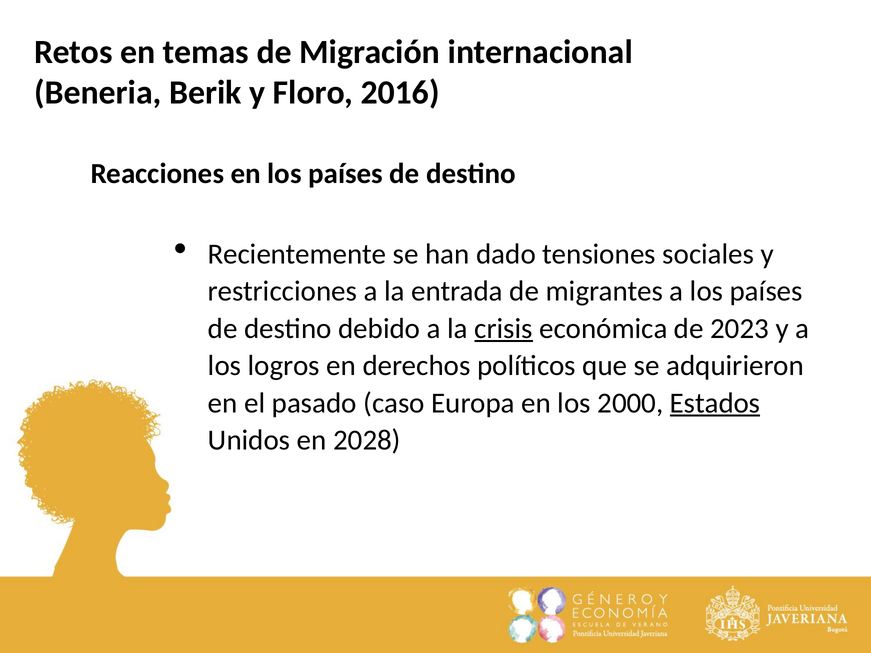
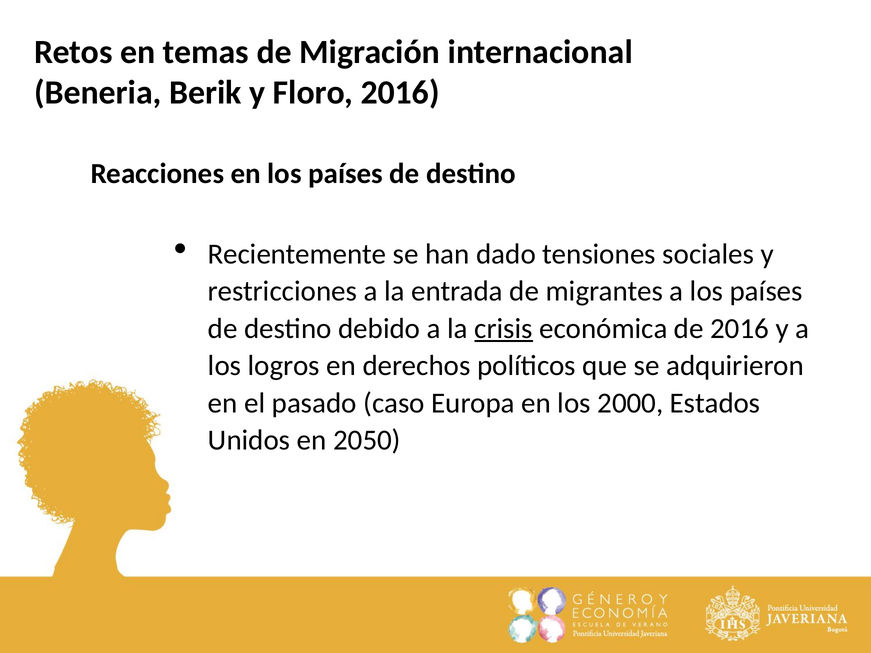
de 2023: 2023 -> 2016 (740, 329)
Estados underline: present -> none (715, 403)
2028: 2028 -> 2050 (367, 440)
